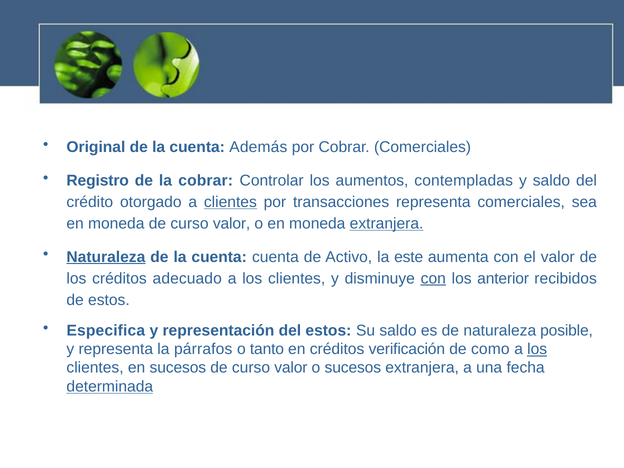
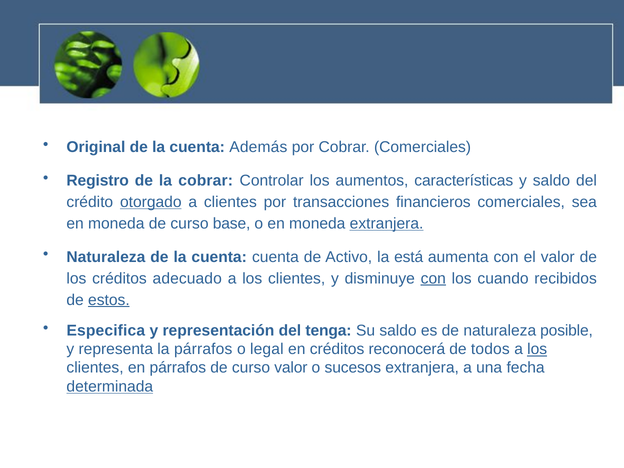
contempladas: contempladas -> características (464, 181)
otorgado underline: none -> present (151, 202)
clientes underline: present -> none (230, 202)
transacciones representa: representa -> financieros (433, 202)
moneda de curso valor: valor -> base (232, 224)
Naturaleza underline: present -> none (106, 257)
este: este -> está (409, 257)
anterior: anterior -> cuando (503, 278)
estos underline: none -> present (109, 300)
del estos: estos -> tenga (328, 330)
tanto: tanto -> legal (267, 349)
verificación: verificación -> reconocerá (407, 349)
como: como -> todos (490, 349)
en sucesos: sucesos -> párrafos (178, 368)
